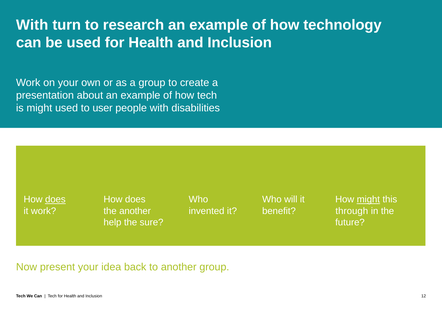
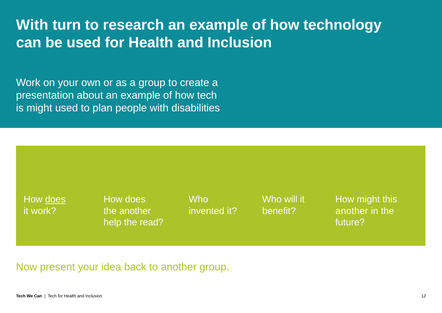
user: user -> plan (103, 108)
might underline: present -> none (368, 199)
through: through -> another (352, 211)
sure: sure -> read (152, 222)
